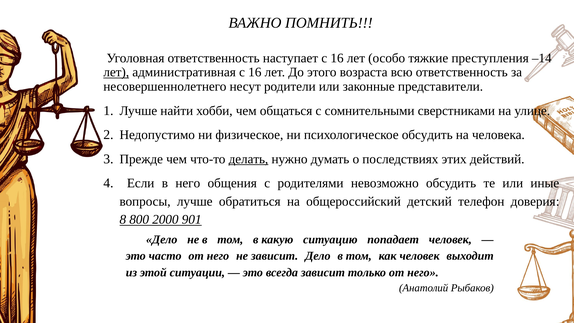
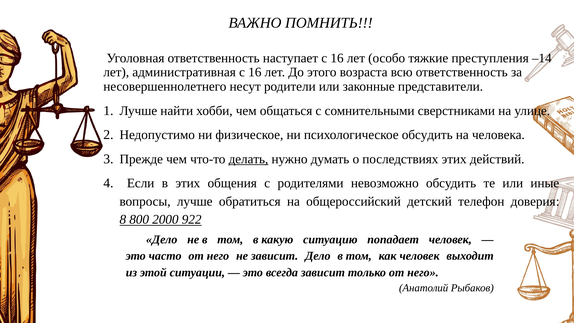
лет underline: present -> none (116, 72)
в него: него -> этих (188, 183)
901: 901 -> 922 (192, 219)
